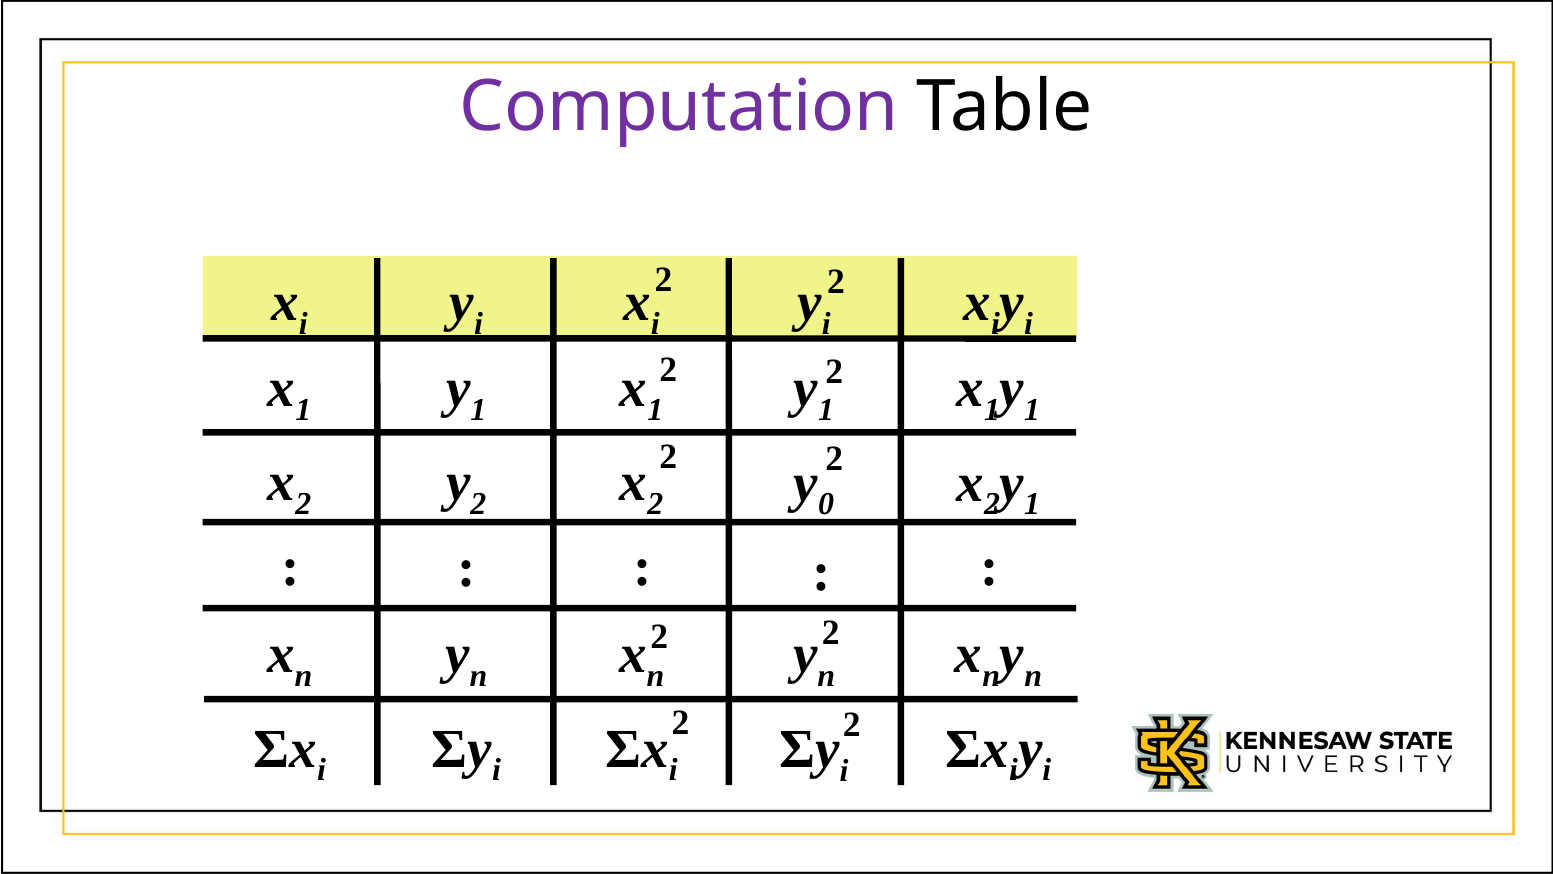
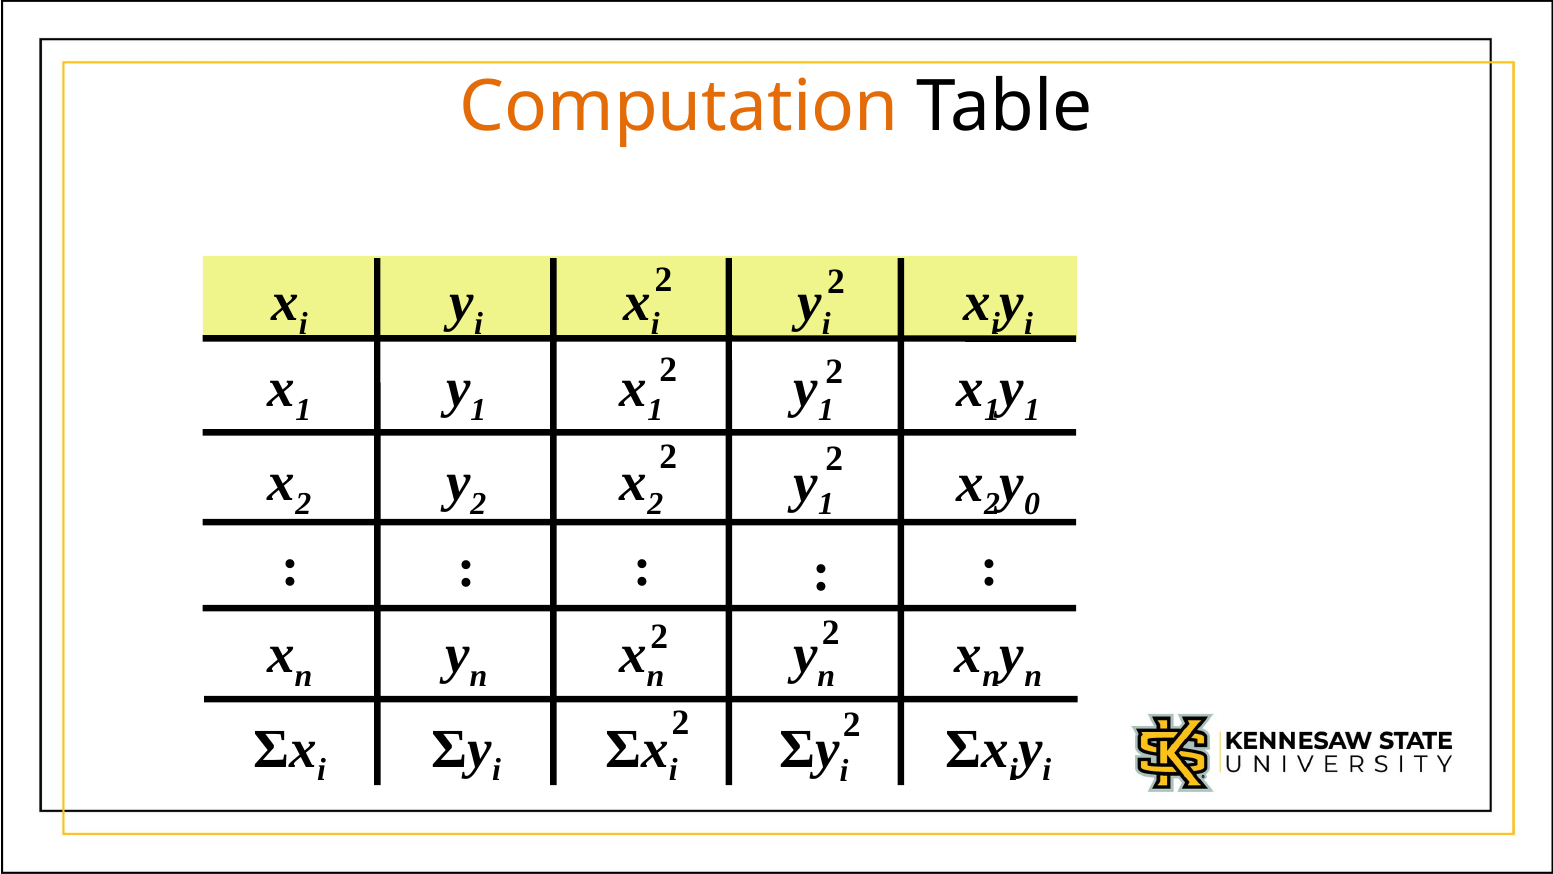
Computation colour: purple -> orange (679, 107)
0: 0 -> 1 (826, 504)
1: 1 -> 0 (1032, 504)
